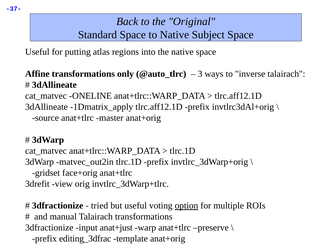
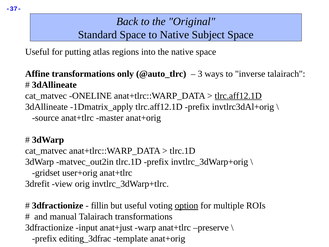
tlrc.aff12.1D underline: none -> present (238, 96)
face+orig: face+orig -> user+orig (80, 173)
tried: tried -> fillin (100, 205)
